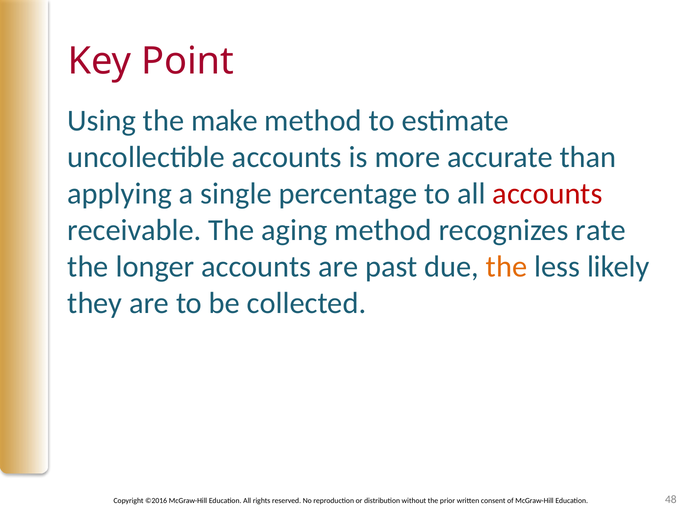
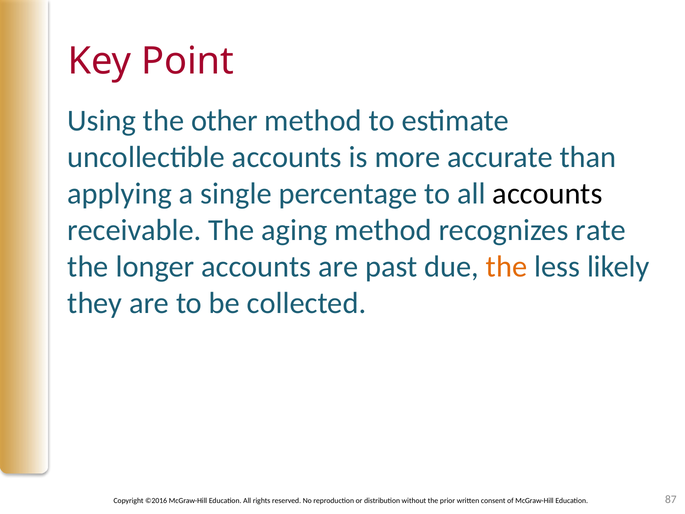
make: make -> other (224, 121)
accounts colour: red -> black (547, 194)
48: 48 -> 87 (671, 499)
